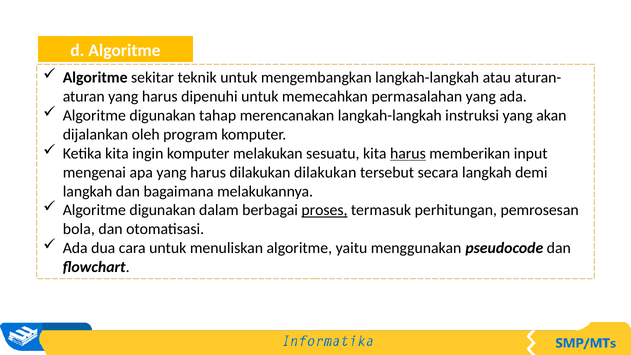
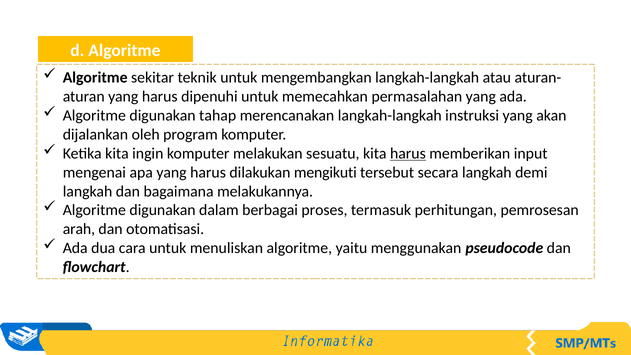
dilakukan dilakukan: dilakukan -> mengikuti (325, 172)
proses underline: present -> none (324, 210)
bola: bola -> arah (79, 229)
